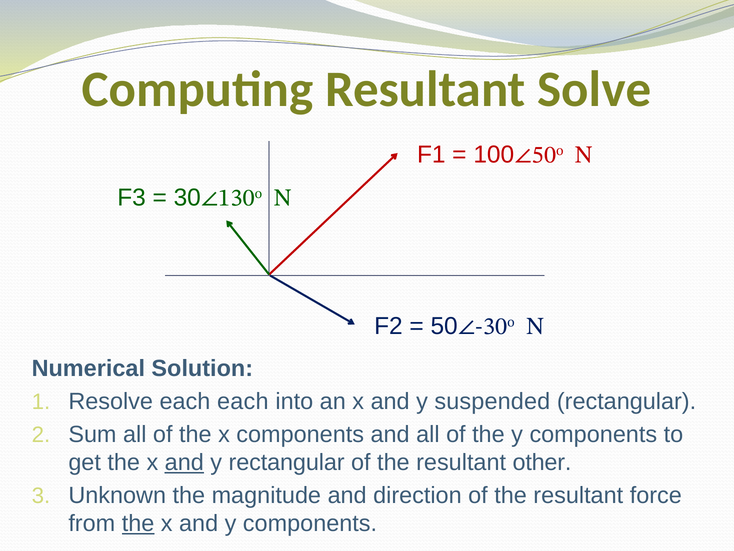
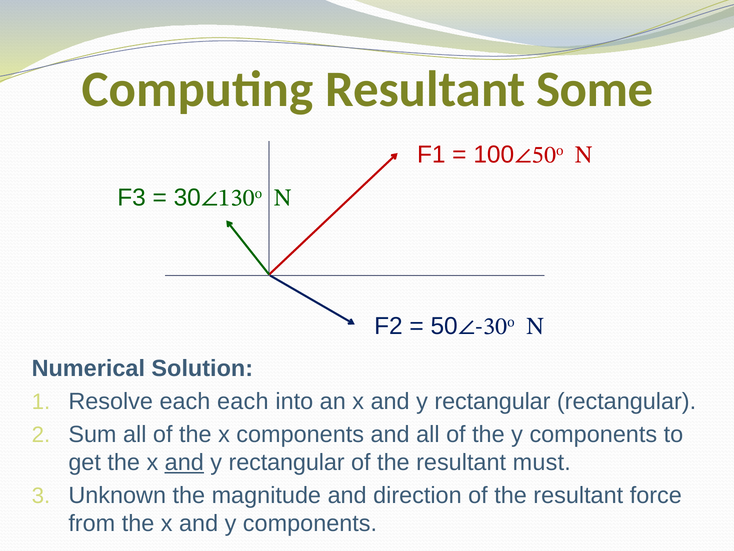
Solve: Solve -> Some (595, 89)
suspended: suspended -> rectangular (492, 401)
other: other -> must (542, 462)
the underline: present -> none (138, 523)
